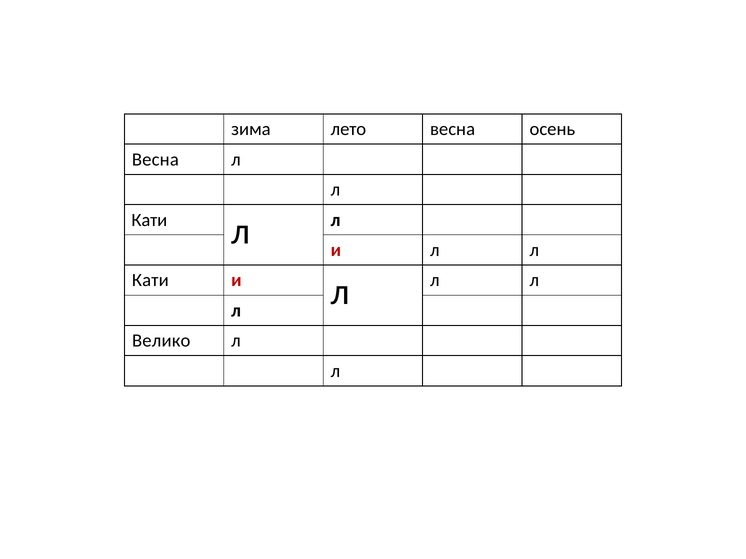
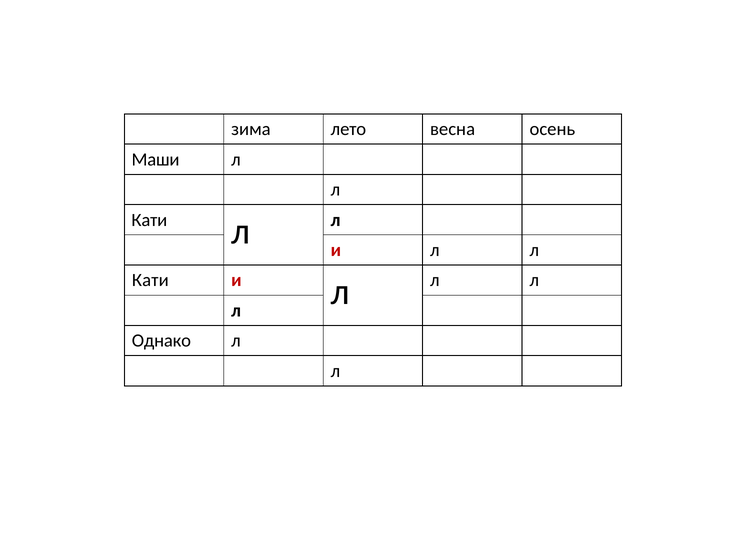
Весна: Весна -> Маши (156, 160)
Велико: Велико -> Однако (161, 341)
